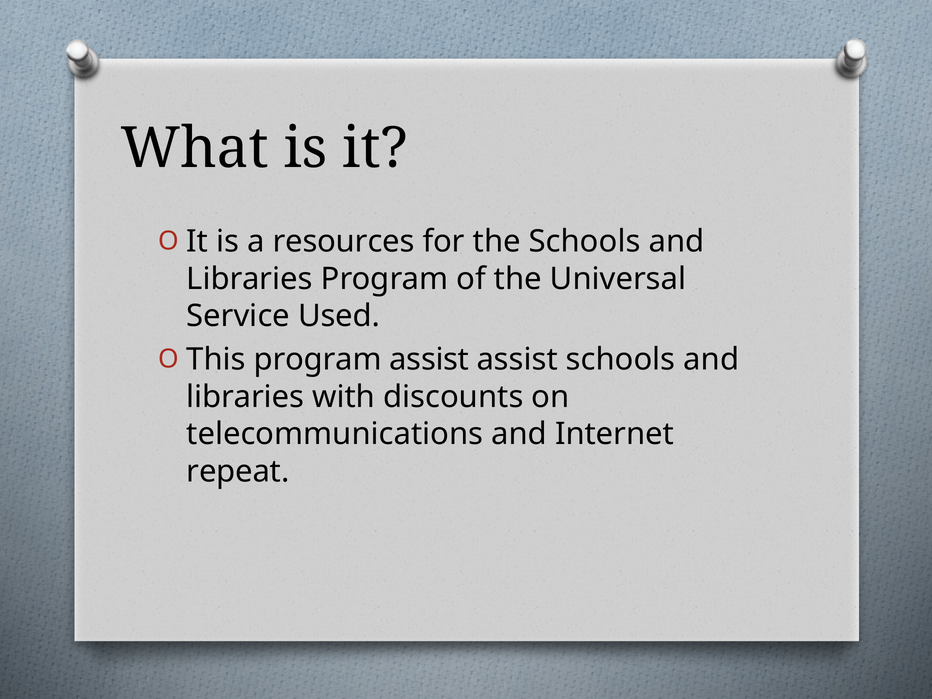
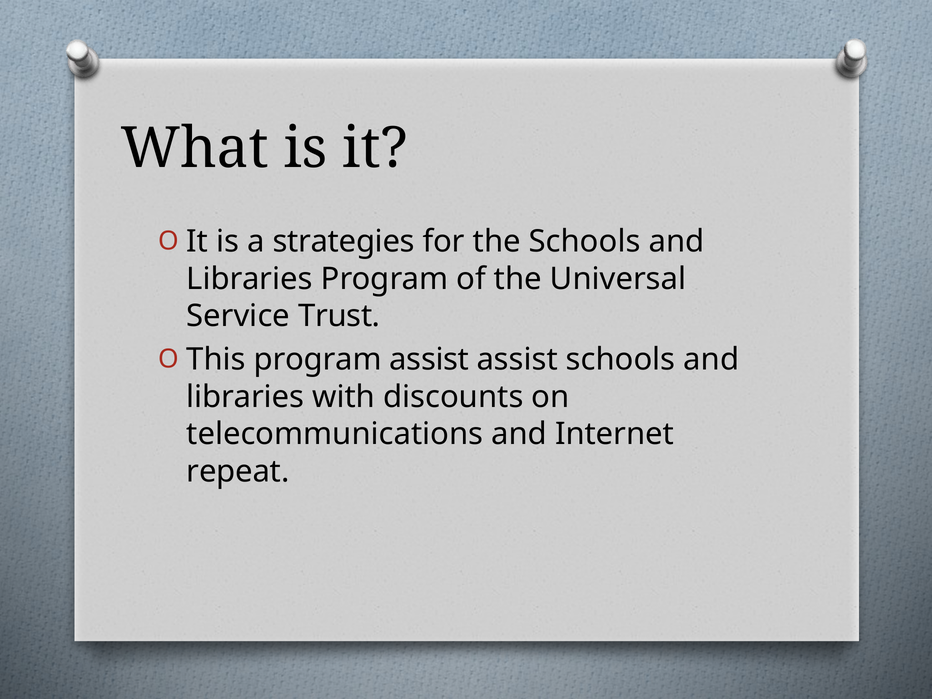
resources: resources -> strategies (344, 241)
Used: Used -> Trust (339, 316)
